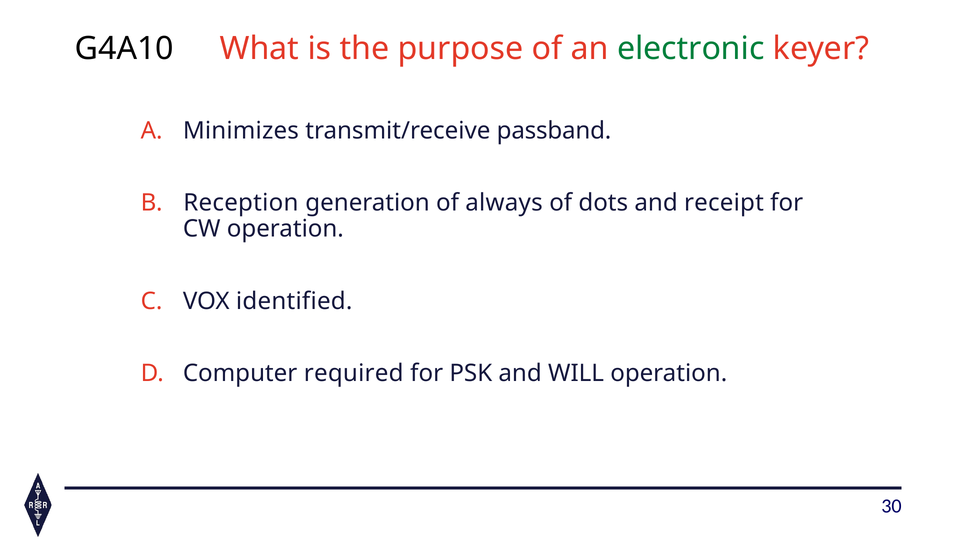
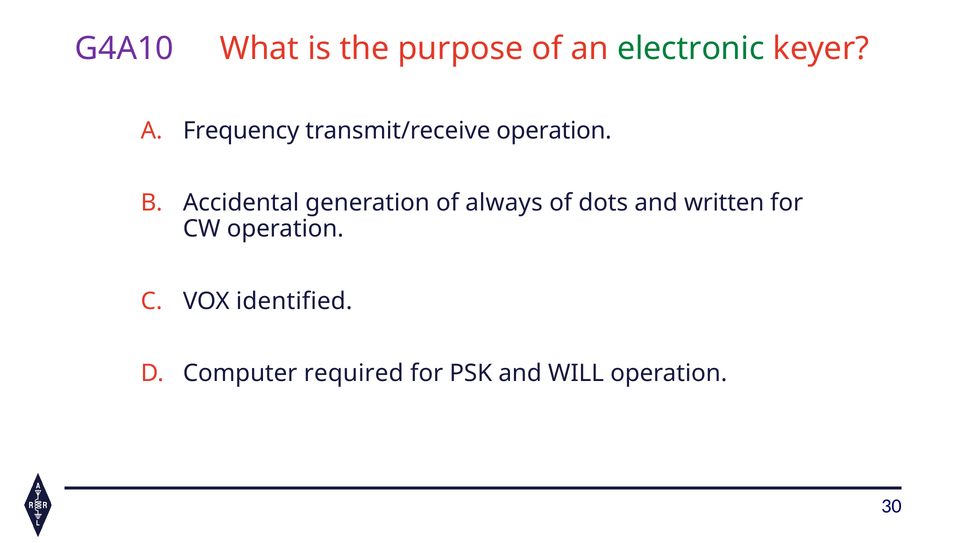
G4A10 colour: black -> purple (124, 49)
Minimizes: Minimizes -> Frequency (241, 131)
transmit/receive passband: passband -> operation (554, 131)
Reception: Reception -> Accidental (241, 203)
receipt: receipt -> written (724, 203)
